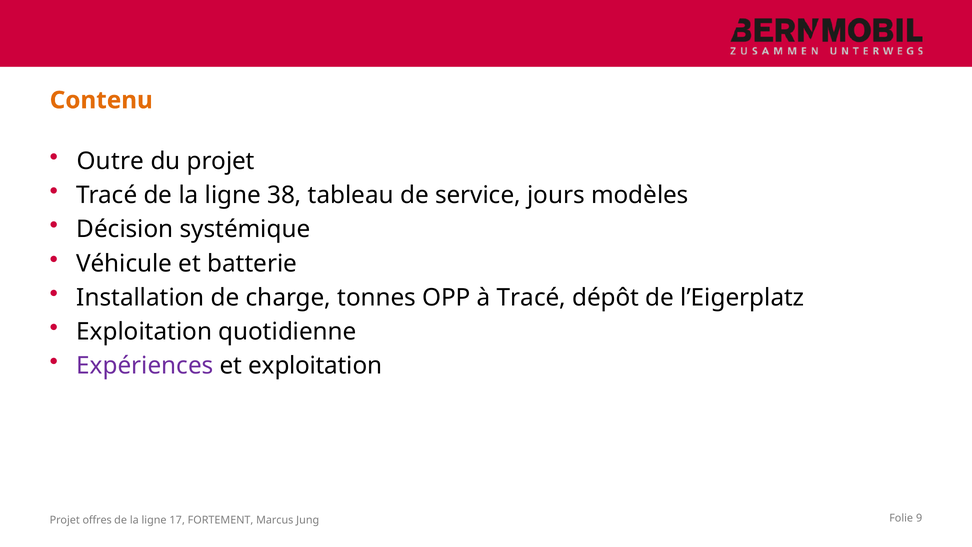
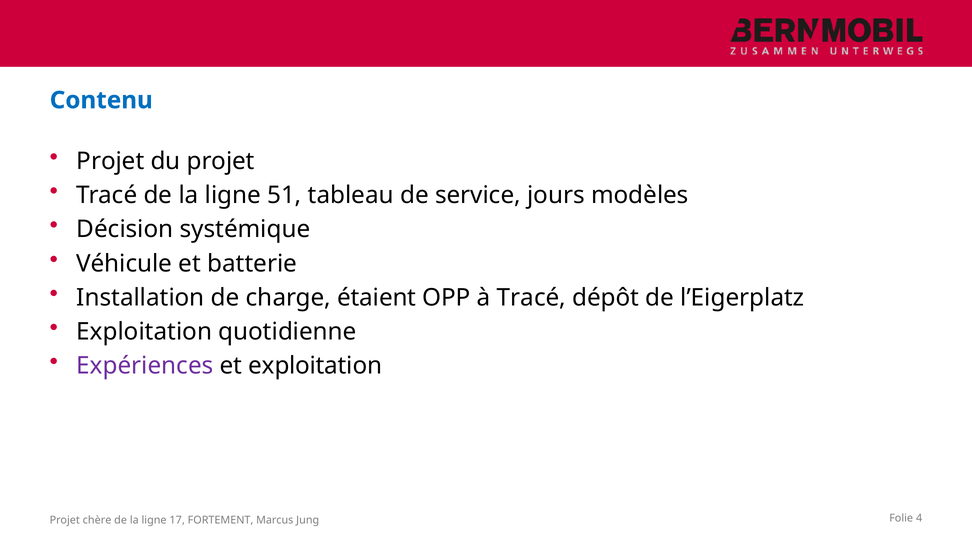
Contenu colour: orange -> blue (101, 100)
Outre: Outre -> Projet (110, 161)
38: 38 -> 51 (284, 195)
tonnes: tonnes -> étaient (377, 297)
offres: offres -> chère (97, 520)
9: 9 -> 4 (919, 518)
